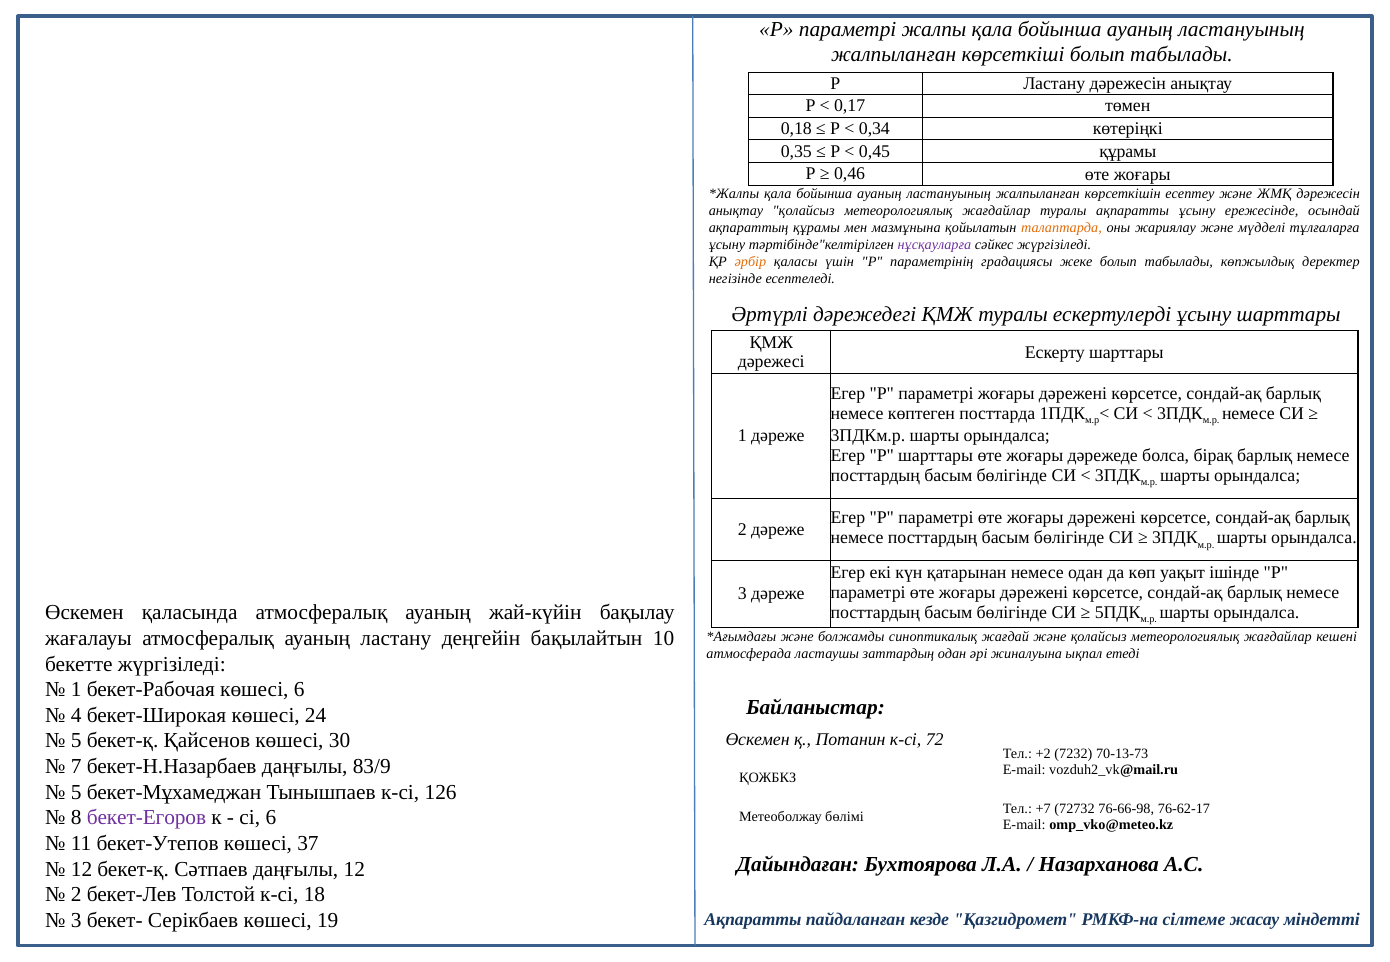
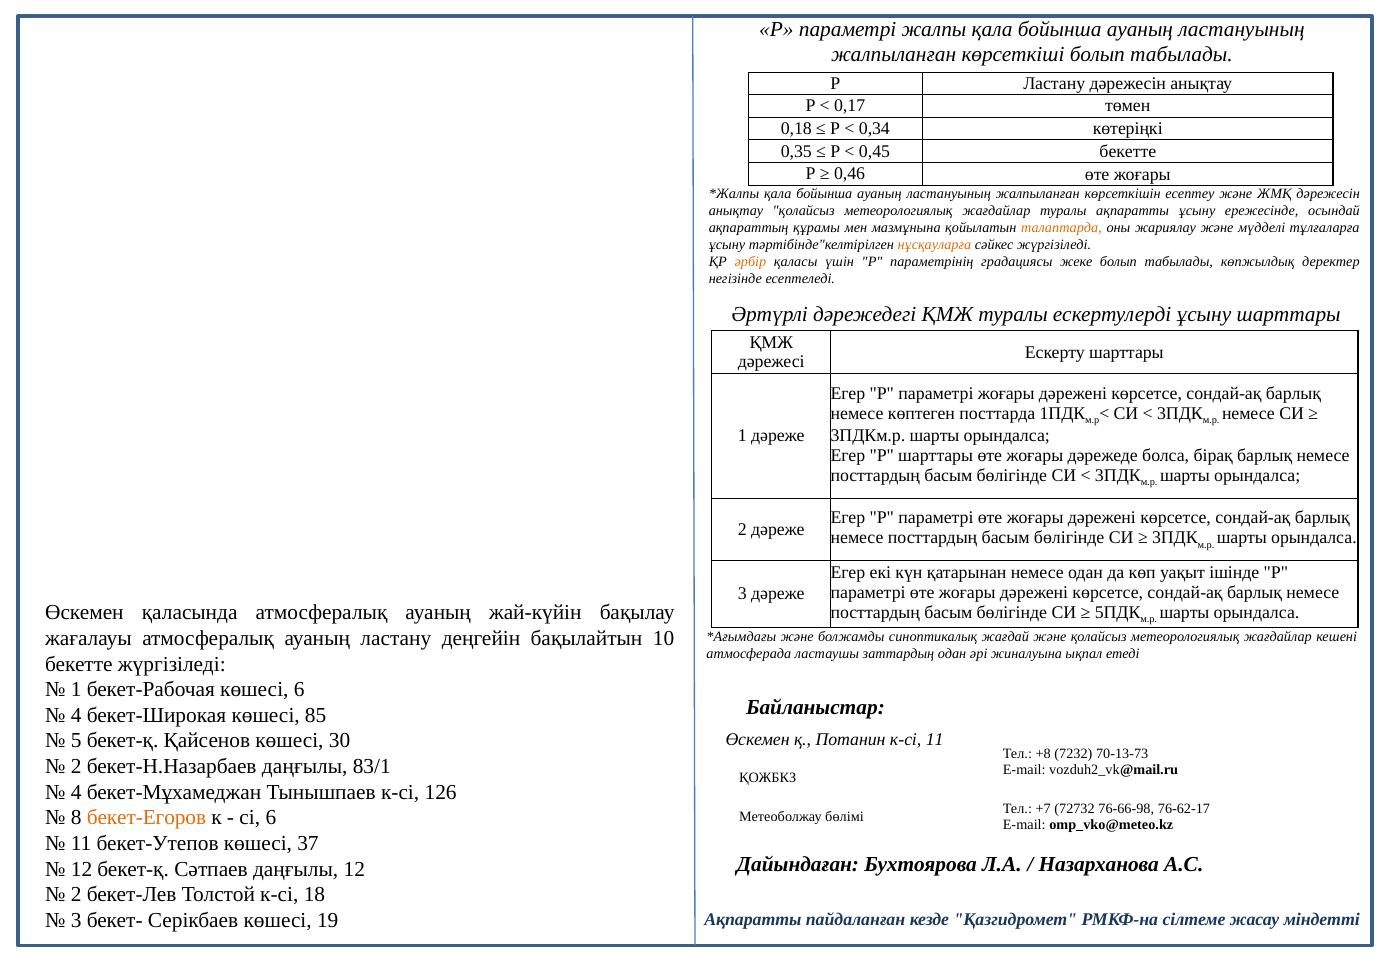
0,45 құрамы: құрамы -> бекетте (1128, 151)
нұсқауларға colour: purple -> orange (934, 245)
24: 24 -> 85 (316, 716)
к-сі 72: 72 -> 11 (935, 739)
+2: +2 -> +8 (1043, 754)
7: 7 -> 2 (76, 767)
83/9: 83/9 -> 83/1 (372, 767)
5: 5 -> 4 (76, 792)
бекет-Егоров colour: purple -> orange (146, 818)
